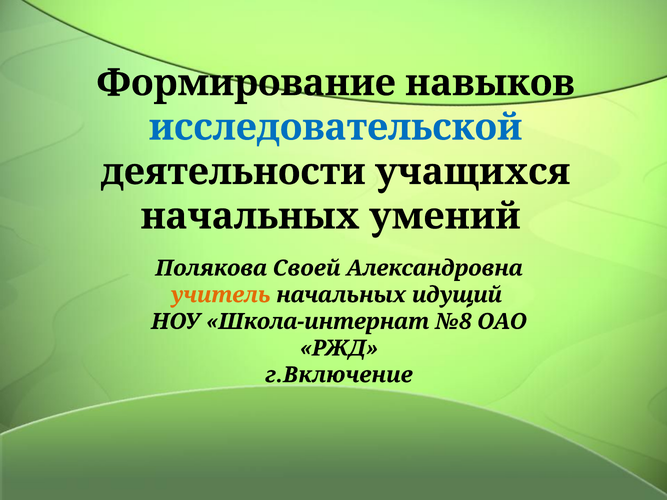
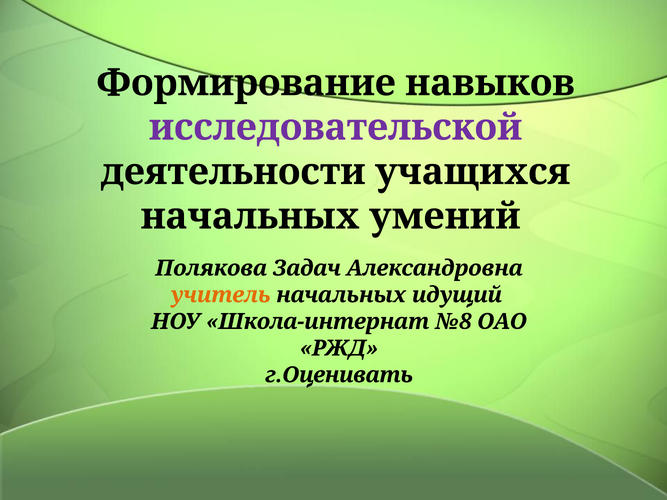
исследовательской colour: blue -> purple (336, 127)
Своей: Своей -> Задач (307, 268)
г.Включение: г.Включение -> г.Оценивать (339, 375)
